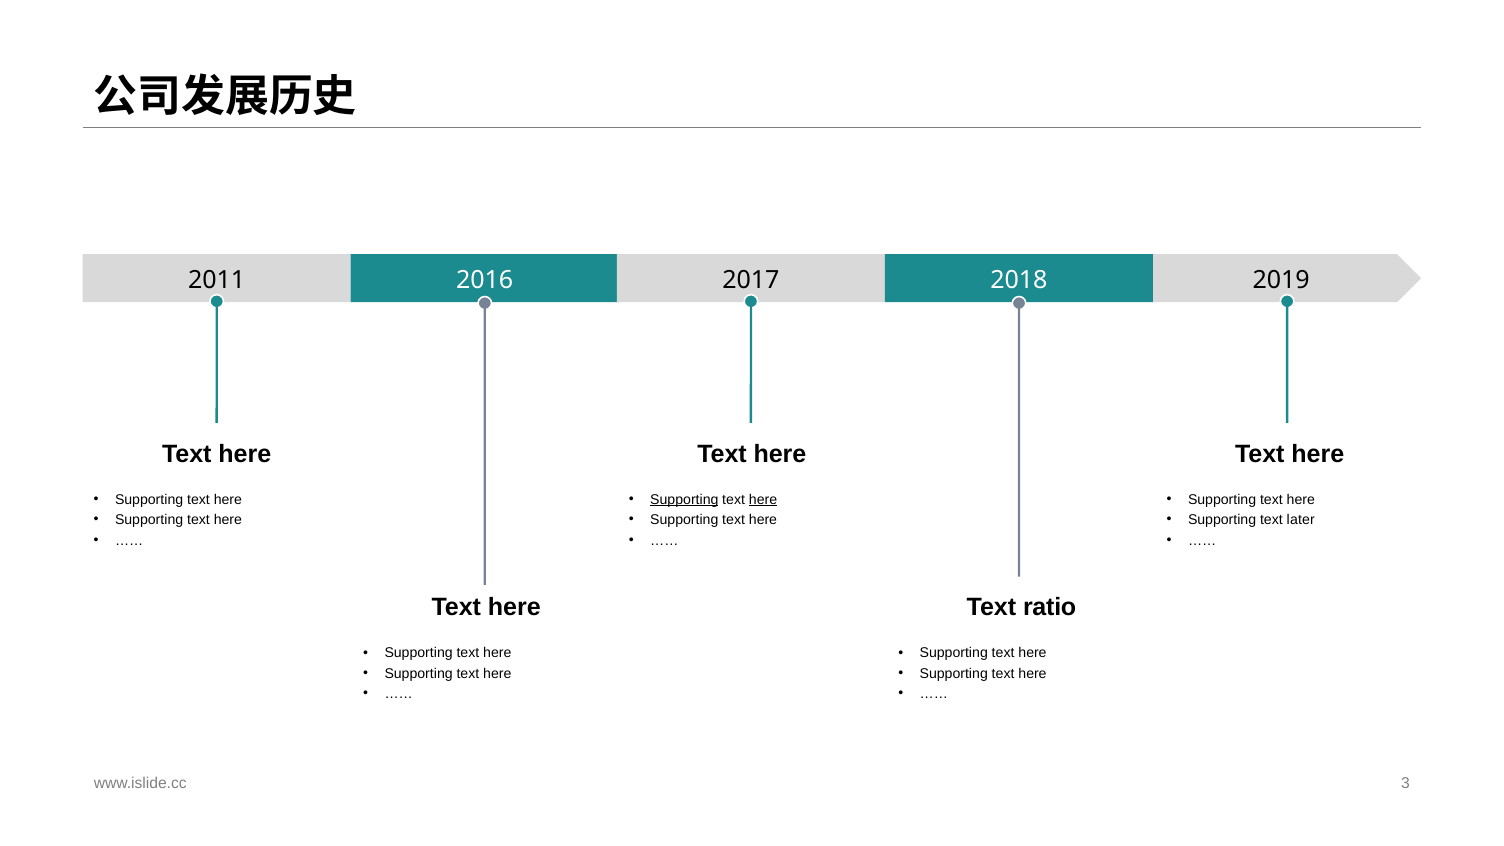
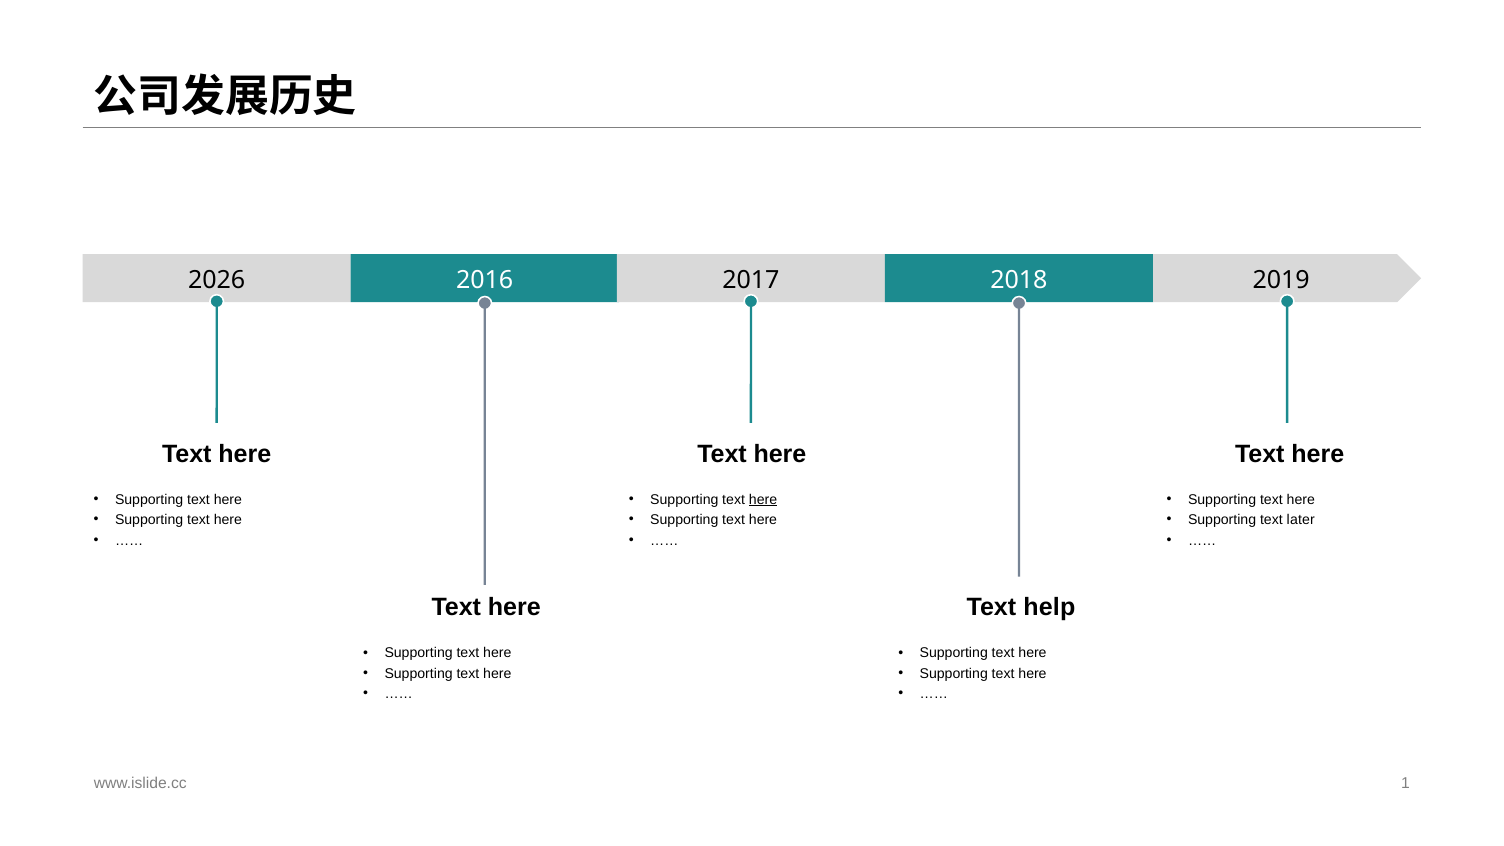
2011: 2011 -> 2026 (217, 280)
Supporting underline: present -> none (684, 500)
ratio: ratio -> help (1049, 607)
3: 3 -> 1 (1406, 784)
